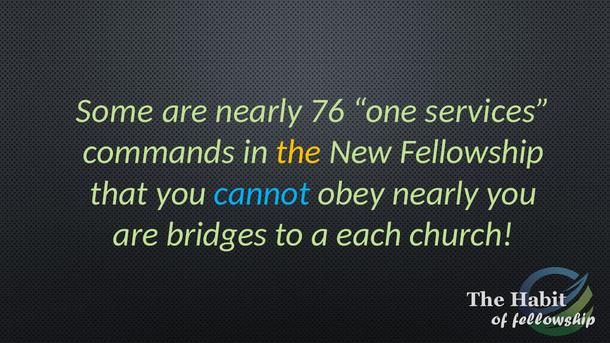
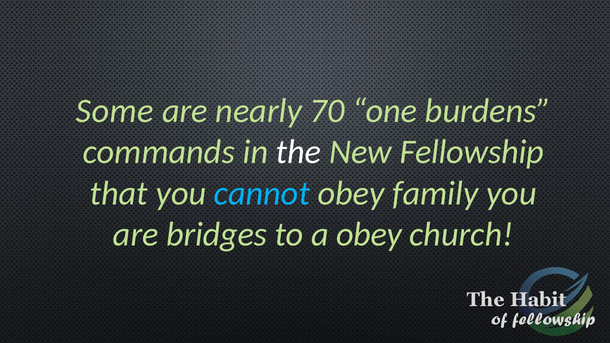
76: 76 -> 70 (327, 111)
services: services -> burdens (488, 111)
the colour: yellow -> white (299, 152)
obey nearly: nearly -> family (435, 193)
a each: each -> obey (369, 235)
